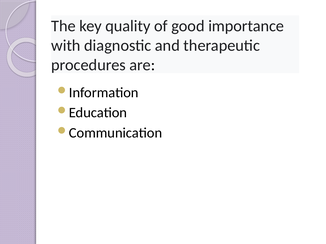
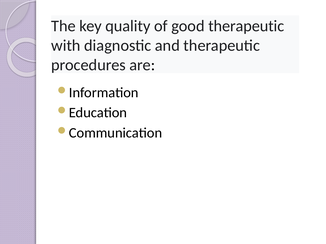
good importance: importance -> therapeutic (246, 26)
